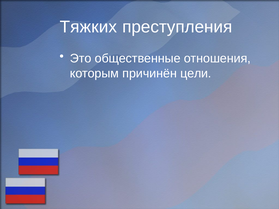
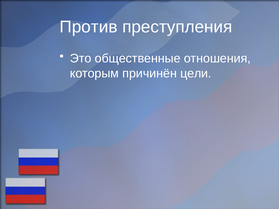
Тяжких: Тяжких -> Против (88, 27)
